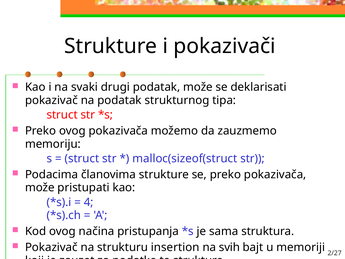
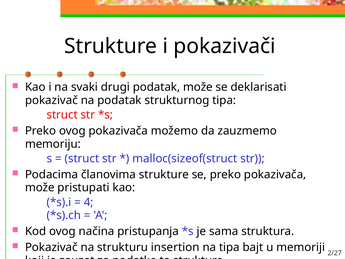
na svih: svih -> tipa (229, 247)
